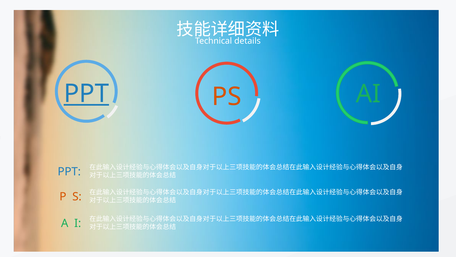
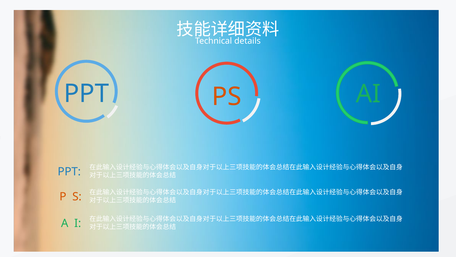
PPT underline: present -> none (86, 94)
